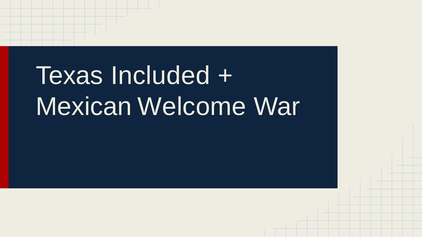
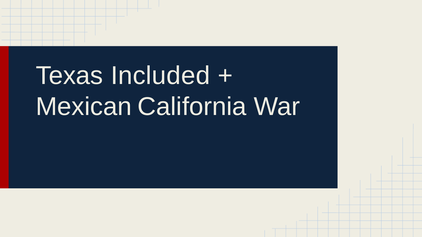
Welcome: Welcome -> California (192, 107)
